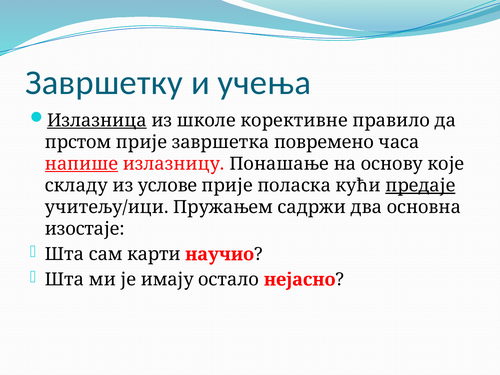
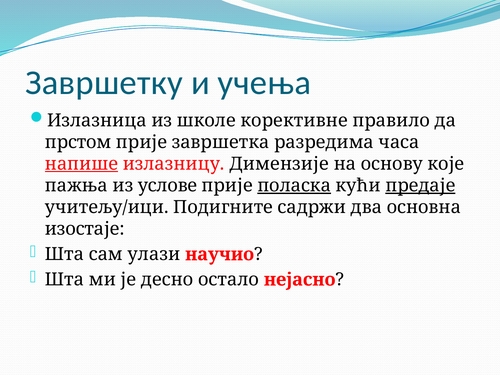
Излазница underline: present -> none (97, 120)
повремено: повремено -> разредима (324, 142)
Понашање: Понашање -> Димензије (279, 164)
складу: складу -> пажња (76, 186)
поласка underline: none -> present (294, 186)
Пружањем: Пружањем -> Подигните (223, 207)
карти: карти -> улази (154, 254)
имају: имају -> десно (167, 280)
